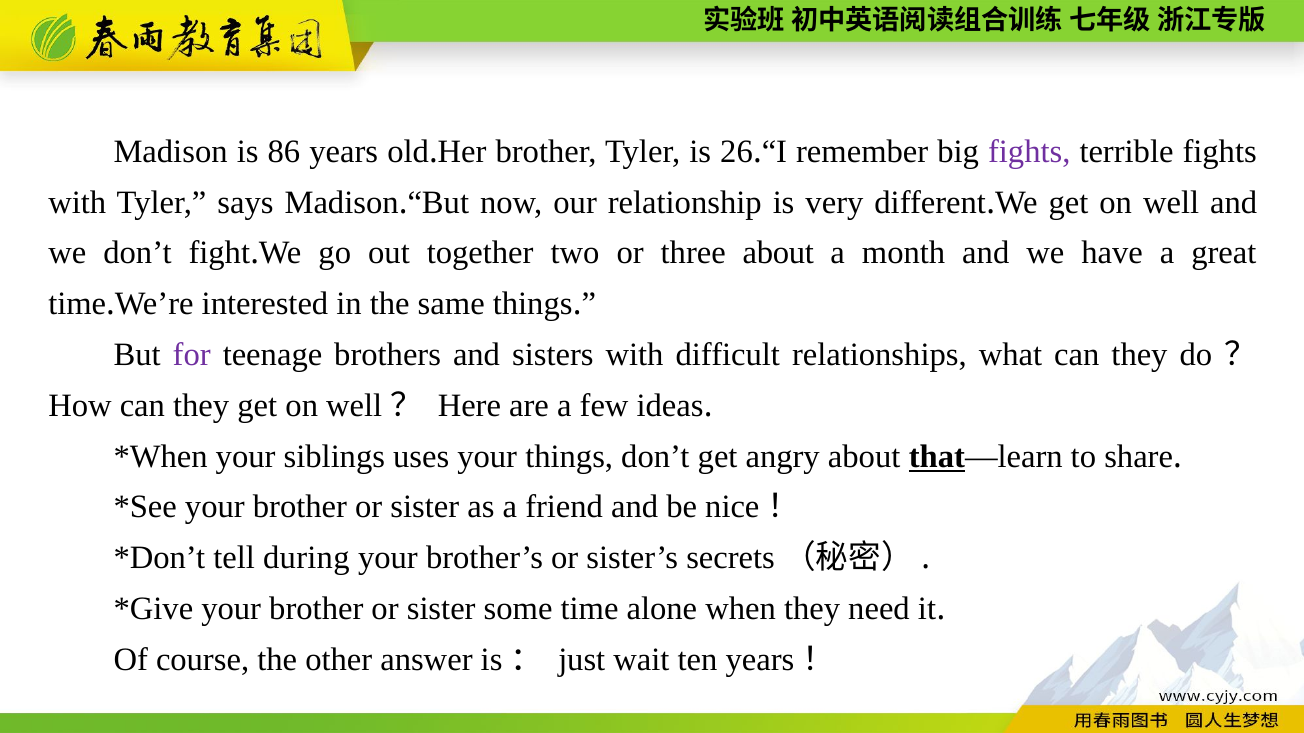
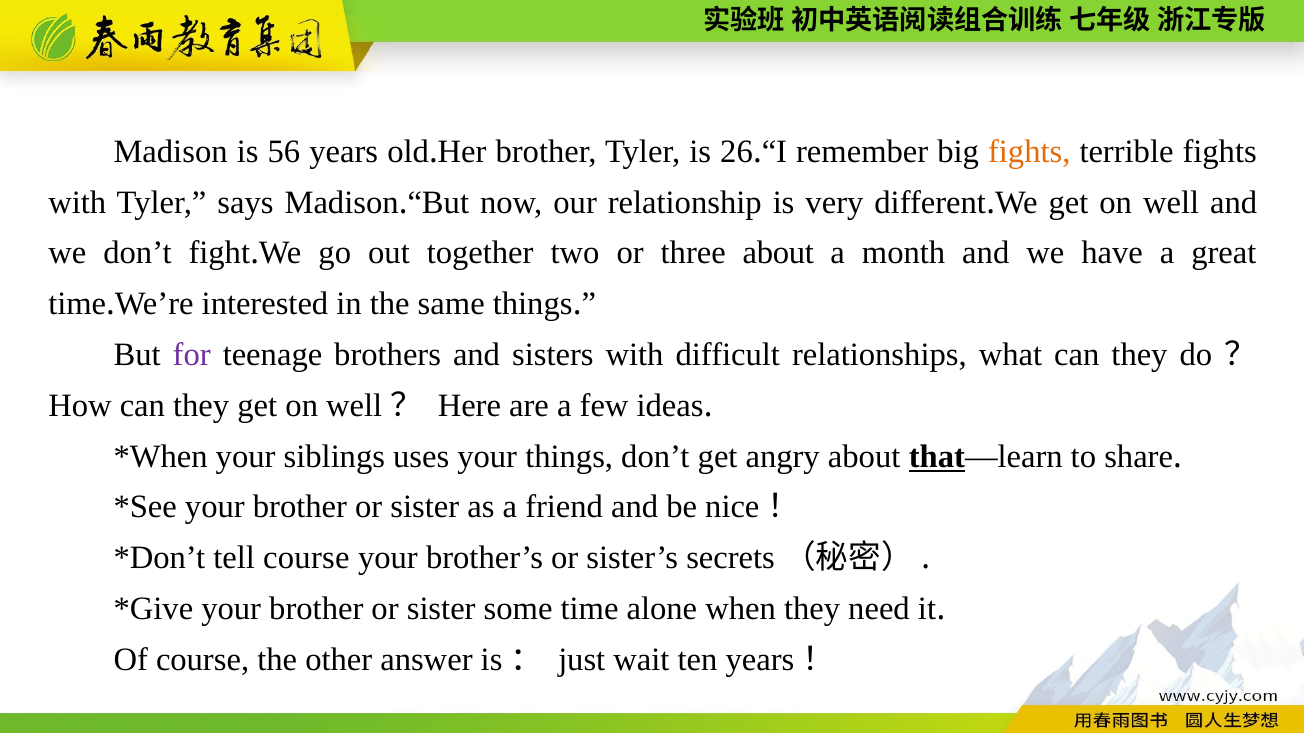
86: 86 -> 56 (284, 152)
fights colour: purple -> orange (1029, 152)
tell during: during -> course (306, 558)
